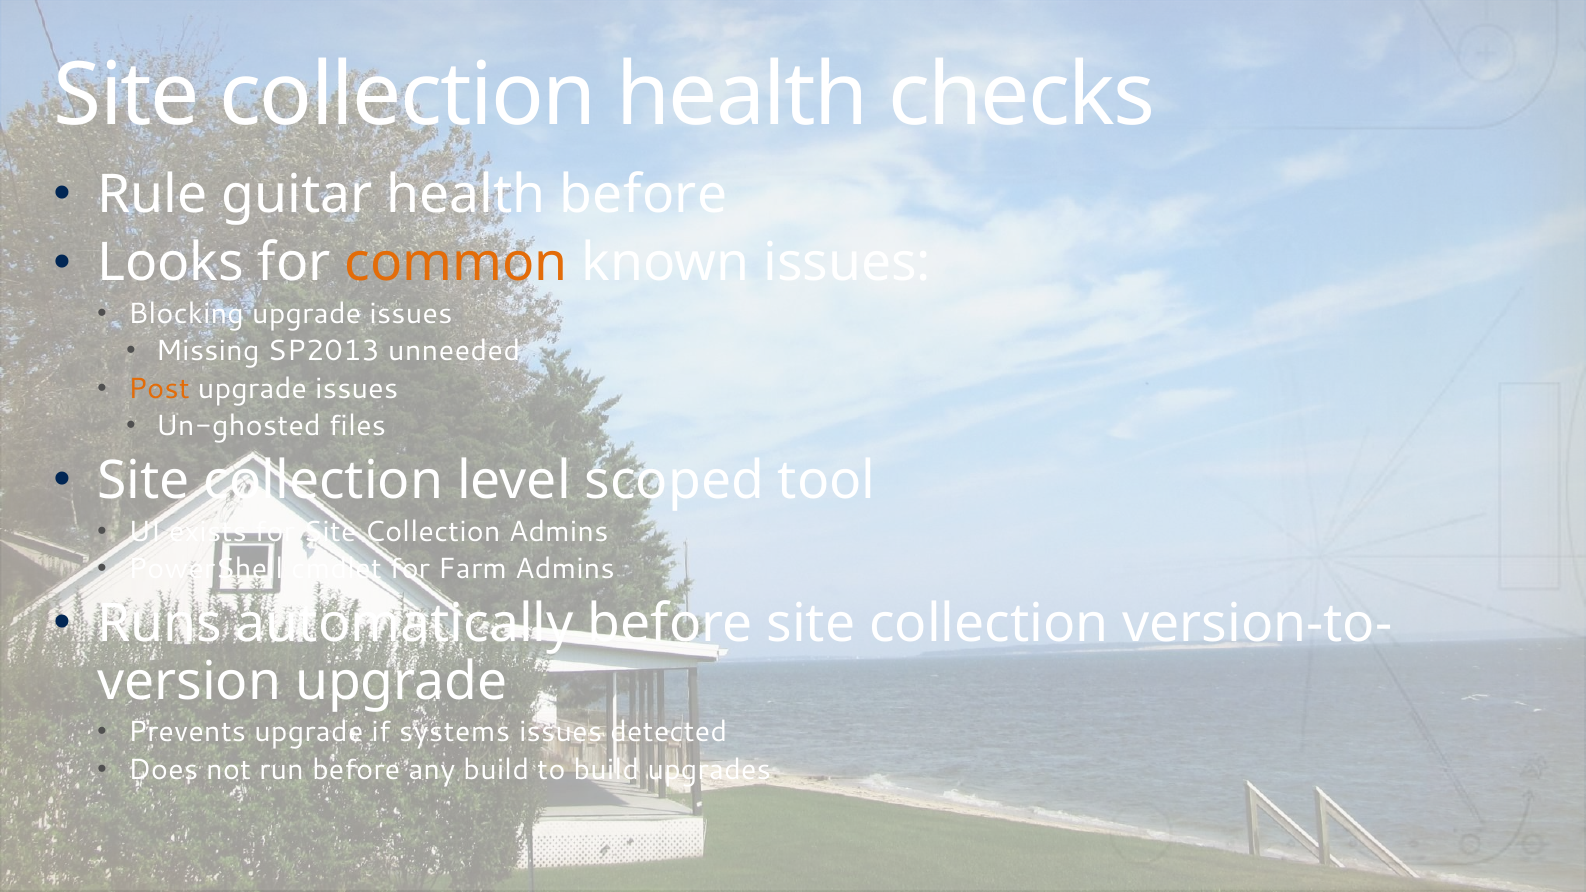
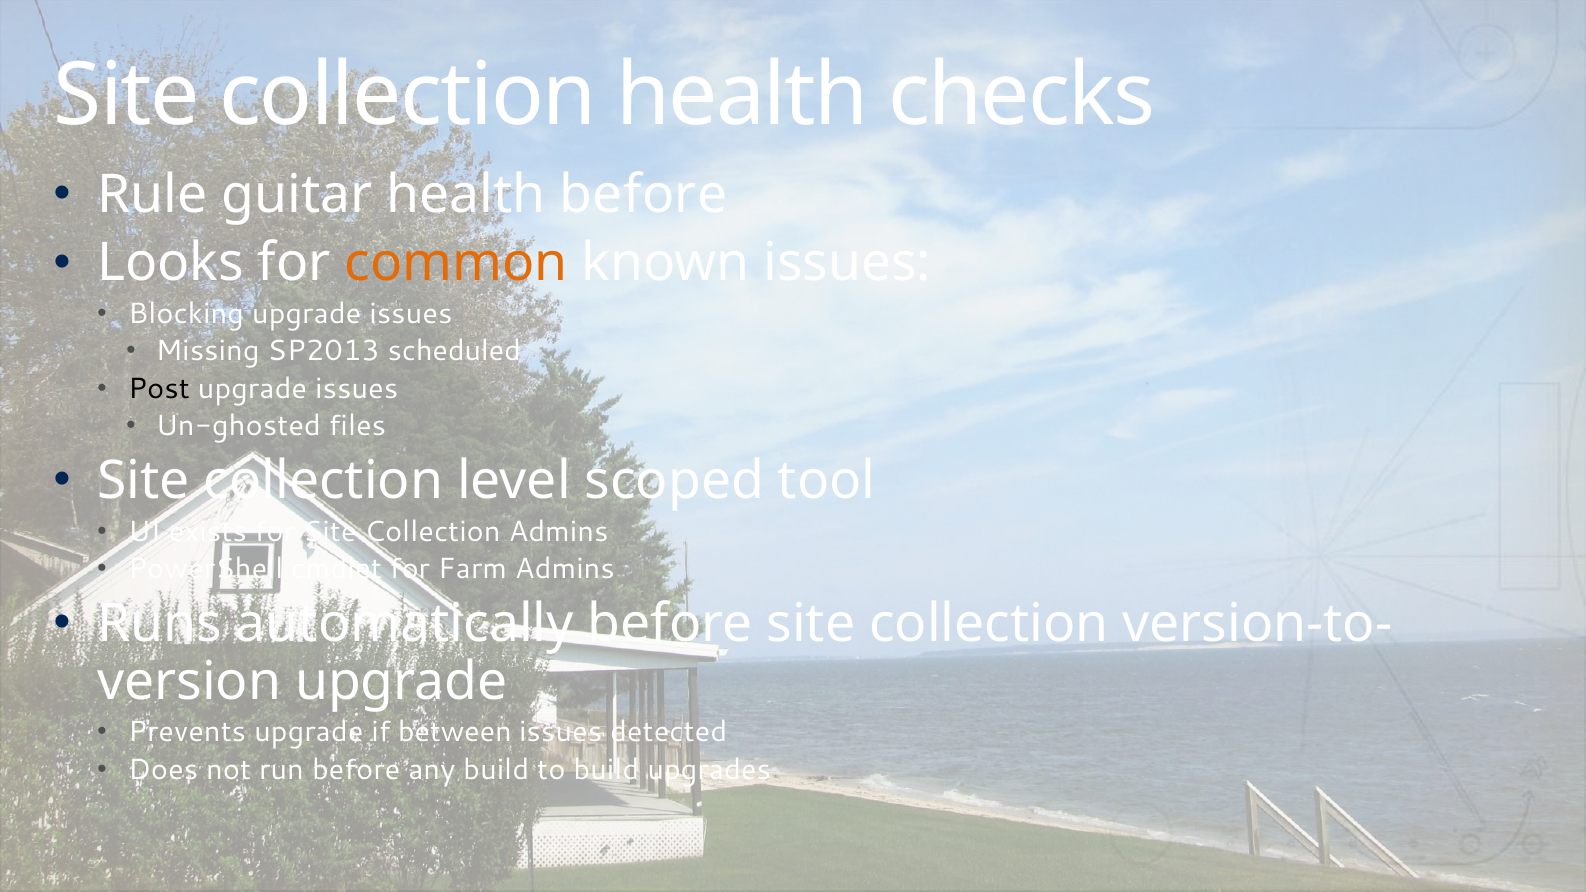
unneeded: unneeded -> scheduled (454, 351)
Post colour: orange -> black (159, 389)
systems: systems -> between (455, 732)
